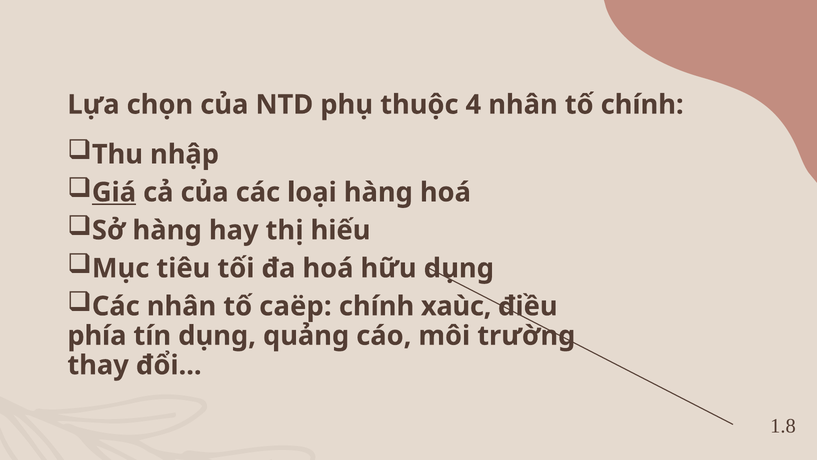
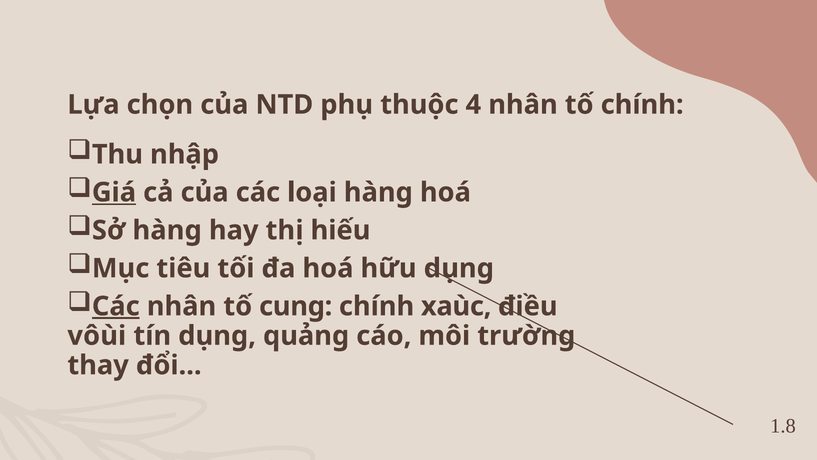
Các underline: none -> present (116, 306)
caëp: caëp -> cung (296, 306)
phía: phía -> vôùi (97, 335)
